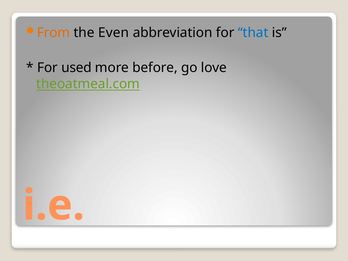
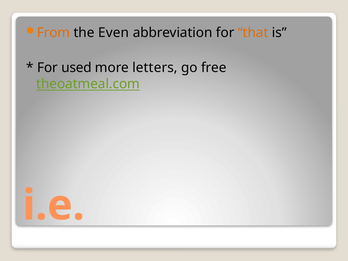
that colour: blue -> orange (253, 33)
before: before -> letters (155, 68)
love: love -> free (214, 68)
